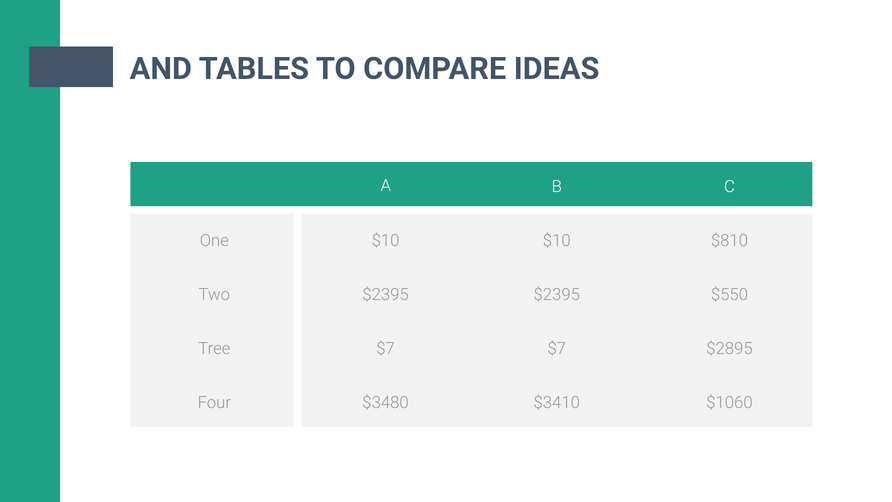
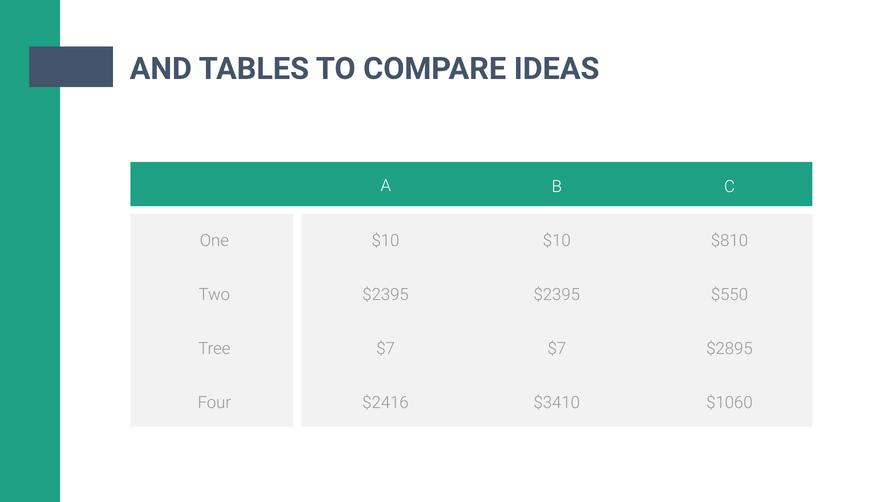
$3480: $3480 -> $2416 (386, 403)
